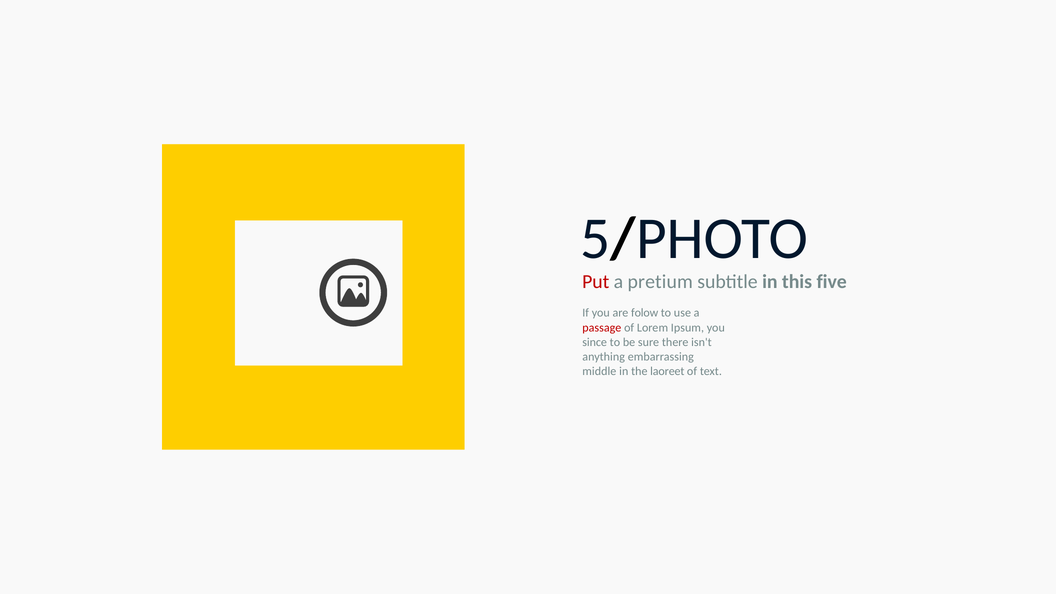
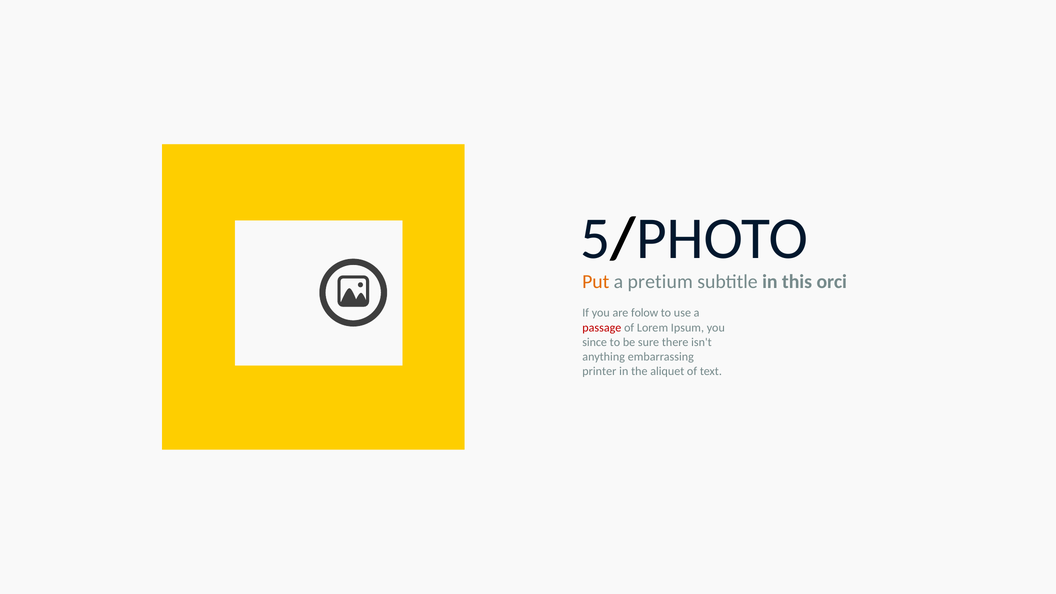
Put colour: red -> orange (596, 282)
five: five -> orci (832, 282)
middle: middle -> printer (599, 371)
laoreet: laoreet -> aliquet (667, 371)
